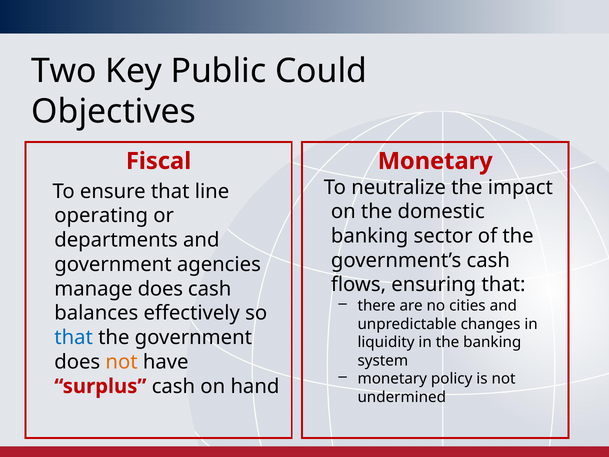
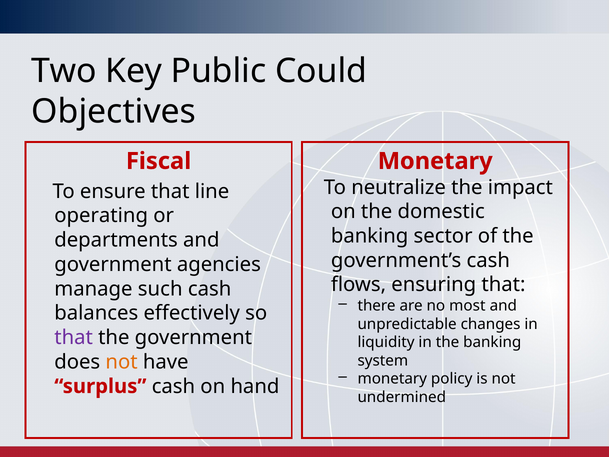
manage does: does -> such (160, 289)
cities: cities -> most (467, 306)
that colour: blue -> purple (74, 337)
